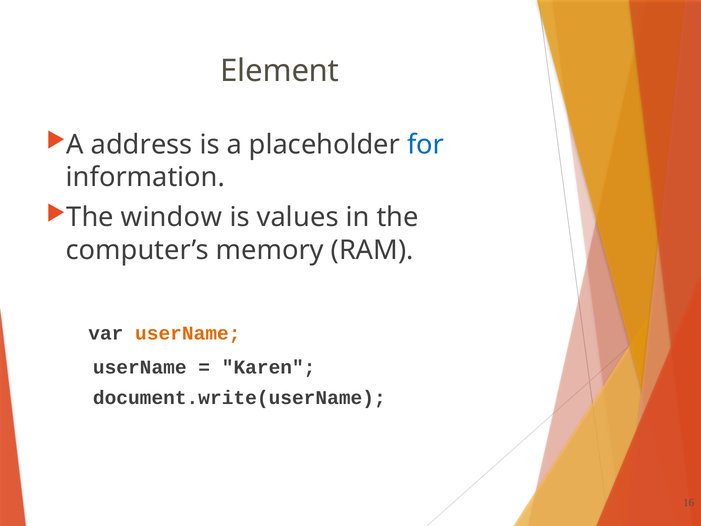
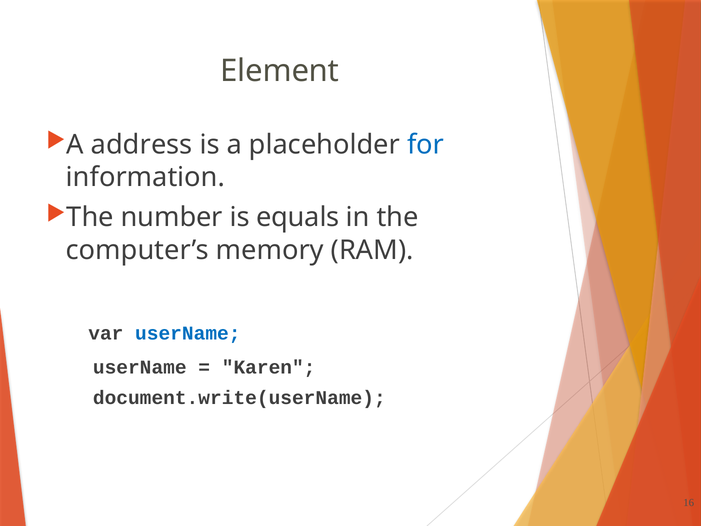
window: window -> number (172, 217)
values: values -> equals (298, 217)
userName colour: orange -> blue (188, 333)
